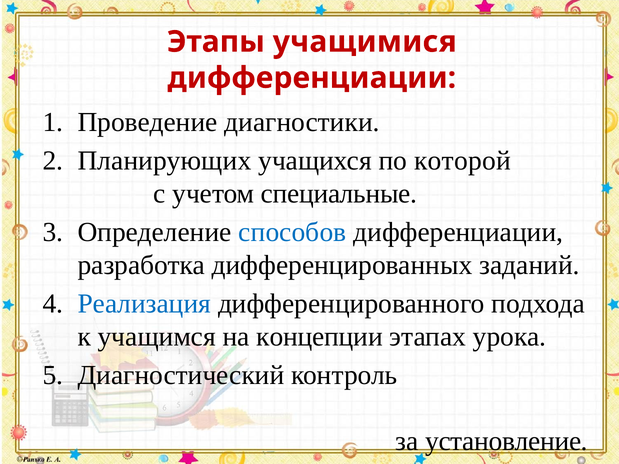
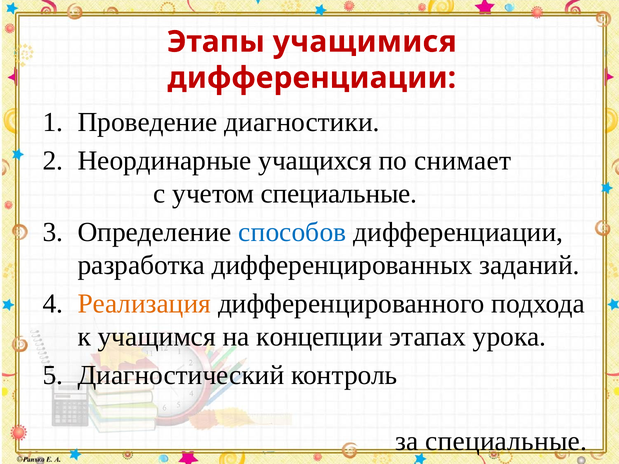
Планирующих: Планирующих -> Неординарные (164, 161)
которой: которой -> снимает (463, 161)
Реализация colour: blue -> orange (144, 304)
за установление: установление -> специальные (506, 441)
